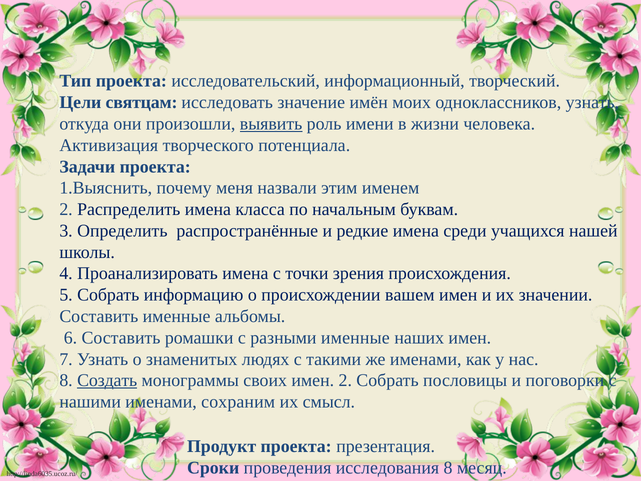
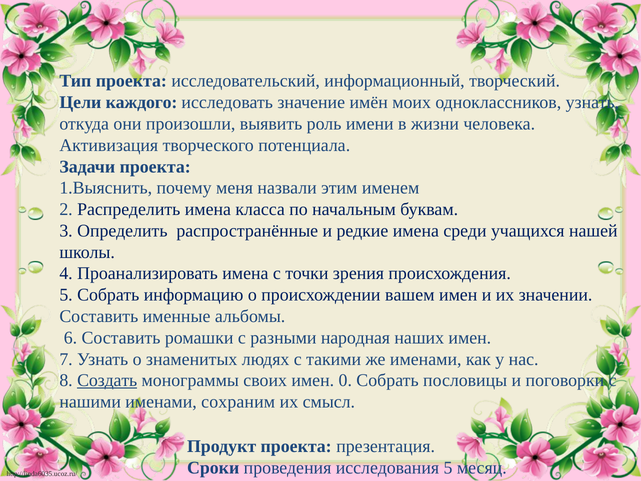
святцам: святцам -> каждого (141, 102)
выявить underline: present -> none (271, 124)
разными именные: именные -> народная (355, 338)
имен 2: 2 -> 0 (345, 380)
исследования 8: 8 -> 5 (448, 468)
